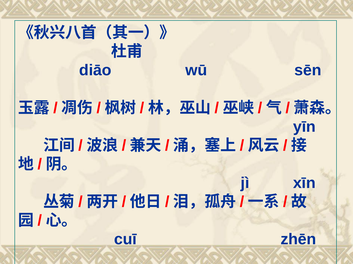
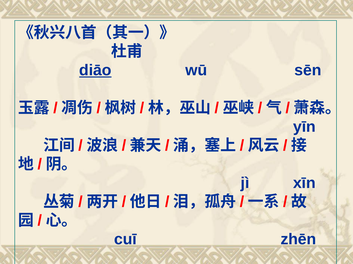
diāo underline: none -> present (95, 71)
